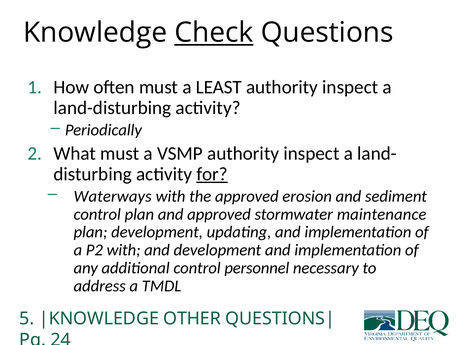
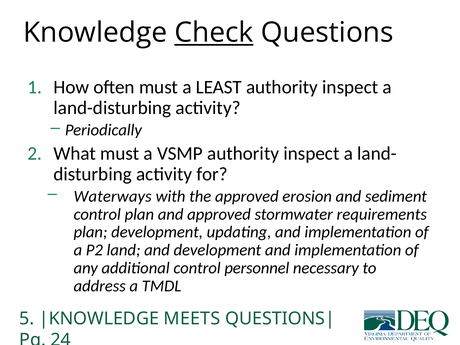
for underline: present -> none (212, 174)
maintenance: maintenance -> requirements (382, 214)
P2 with: with -> land (124, 250)
OTHER: OTHER -> MEETS (192, 318)
